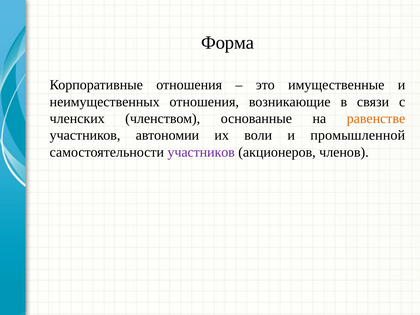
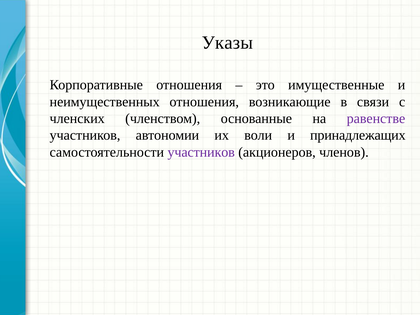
Форма: Форма -> Указы (227, 43)
равенстве colour: orange -> purple (376, 119)
промышленной: промышленной -> принадлежащих (358, 135)
